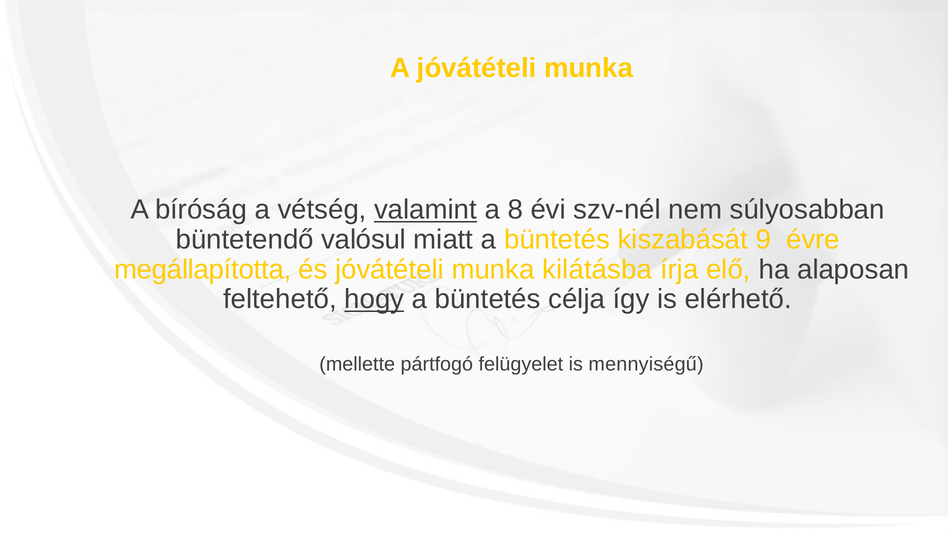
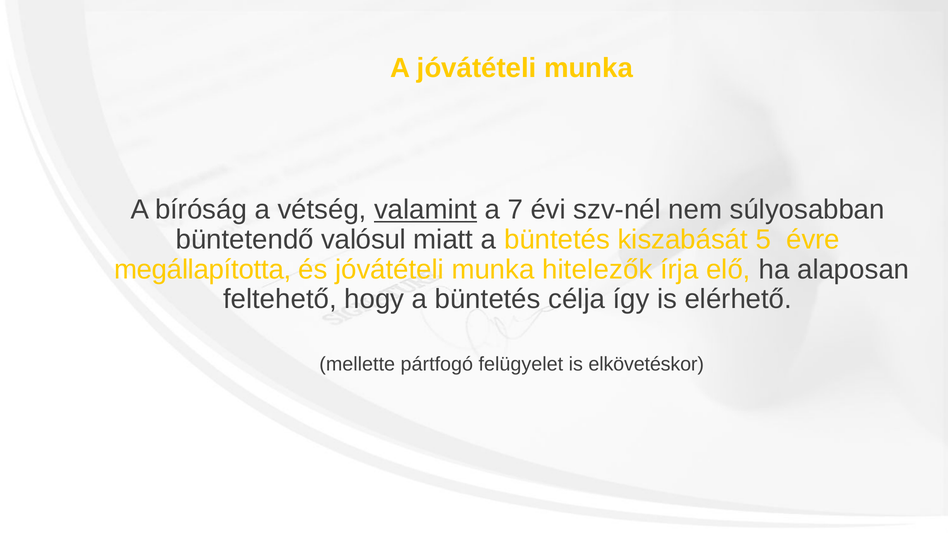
8: 8 -> 7 (515, 210)
9: 9 -> 5 (763, 240)
kilátásba: kilátásba -> hitelezők (597, 270)
hogy underline: present -> none (374, 300)
mennyiségű: mennyiségű -> elkövetéskor (646, 365)
